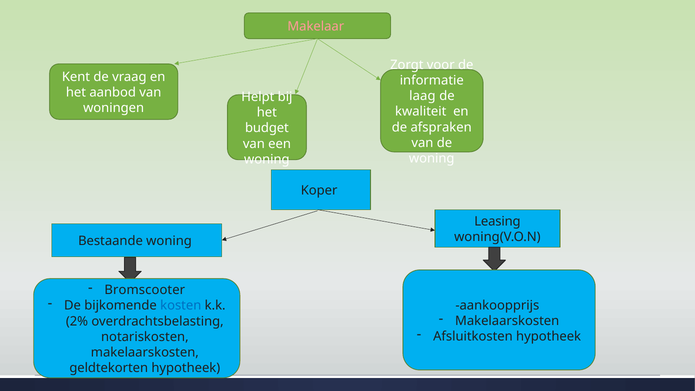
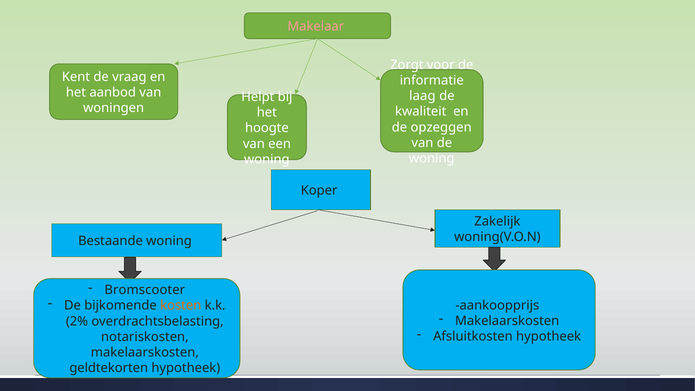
afspraken: afspraken -> opzeggen (441, 127)
budget: budget -> hoogte (267, 128)
Leasing: Leasing -> Zakelijk (497, 221)
kosten colour: blue -> orange (181, 306)
